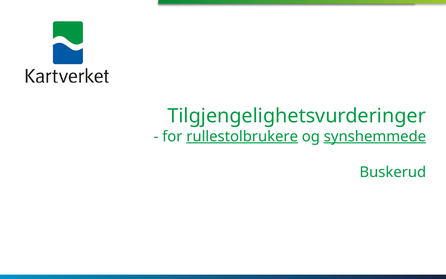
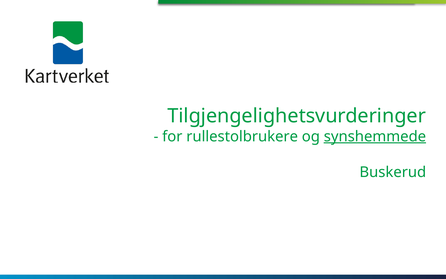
rullestolbrukere underline: present -> none (242, 136)
